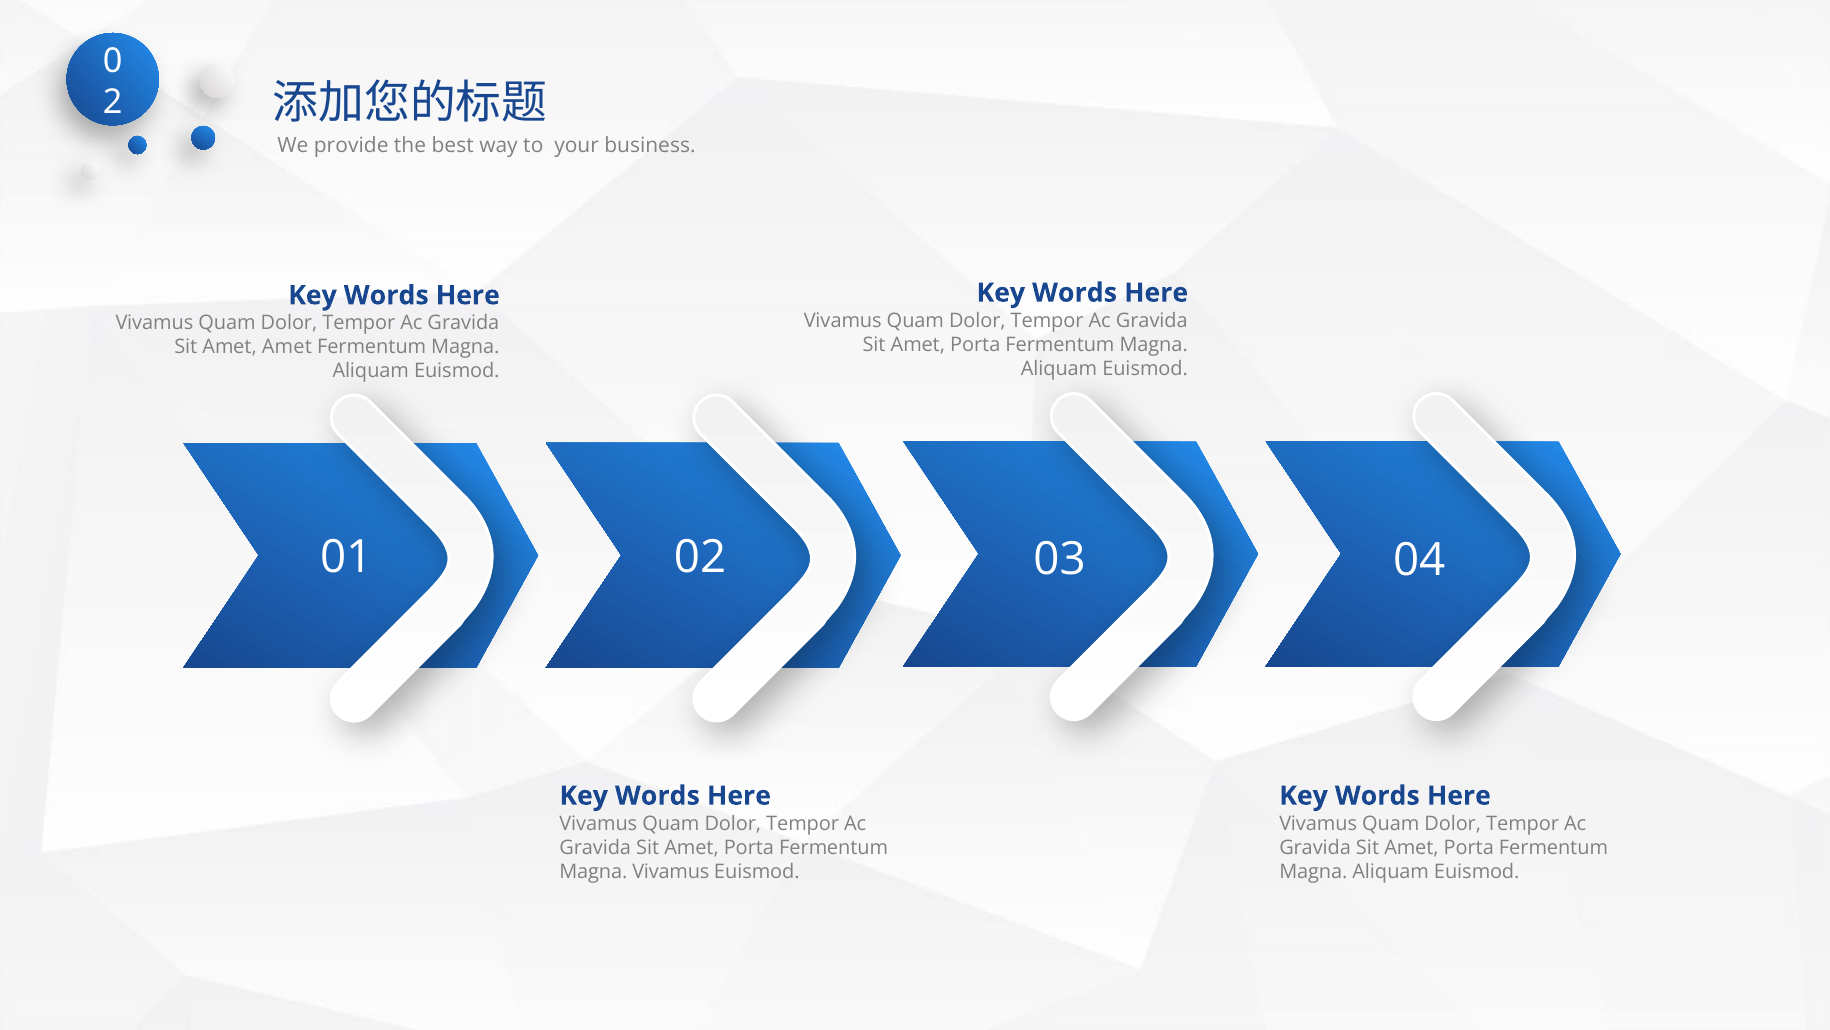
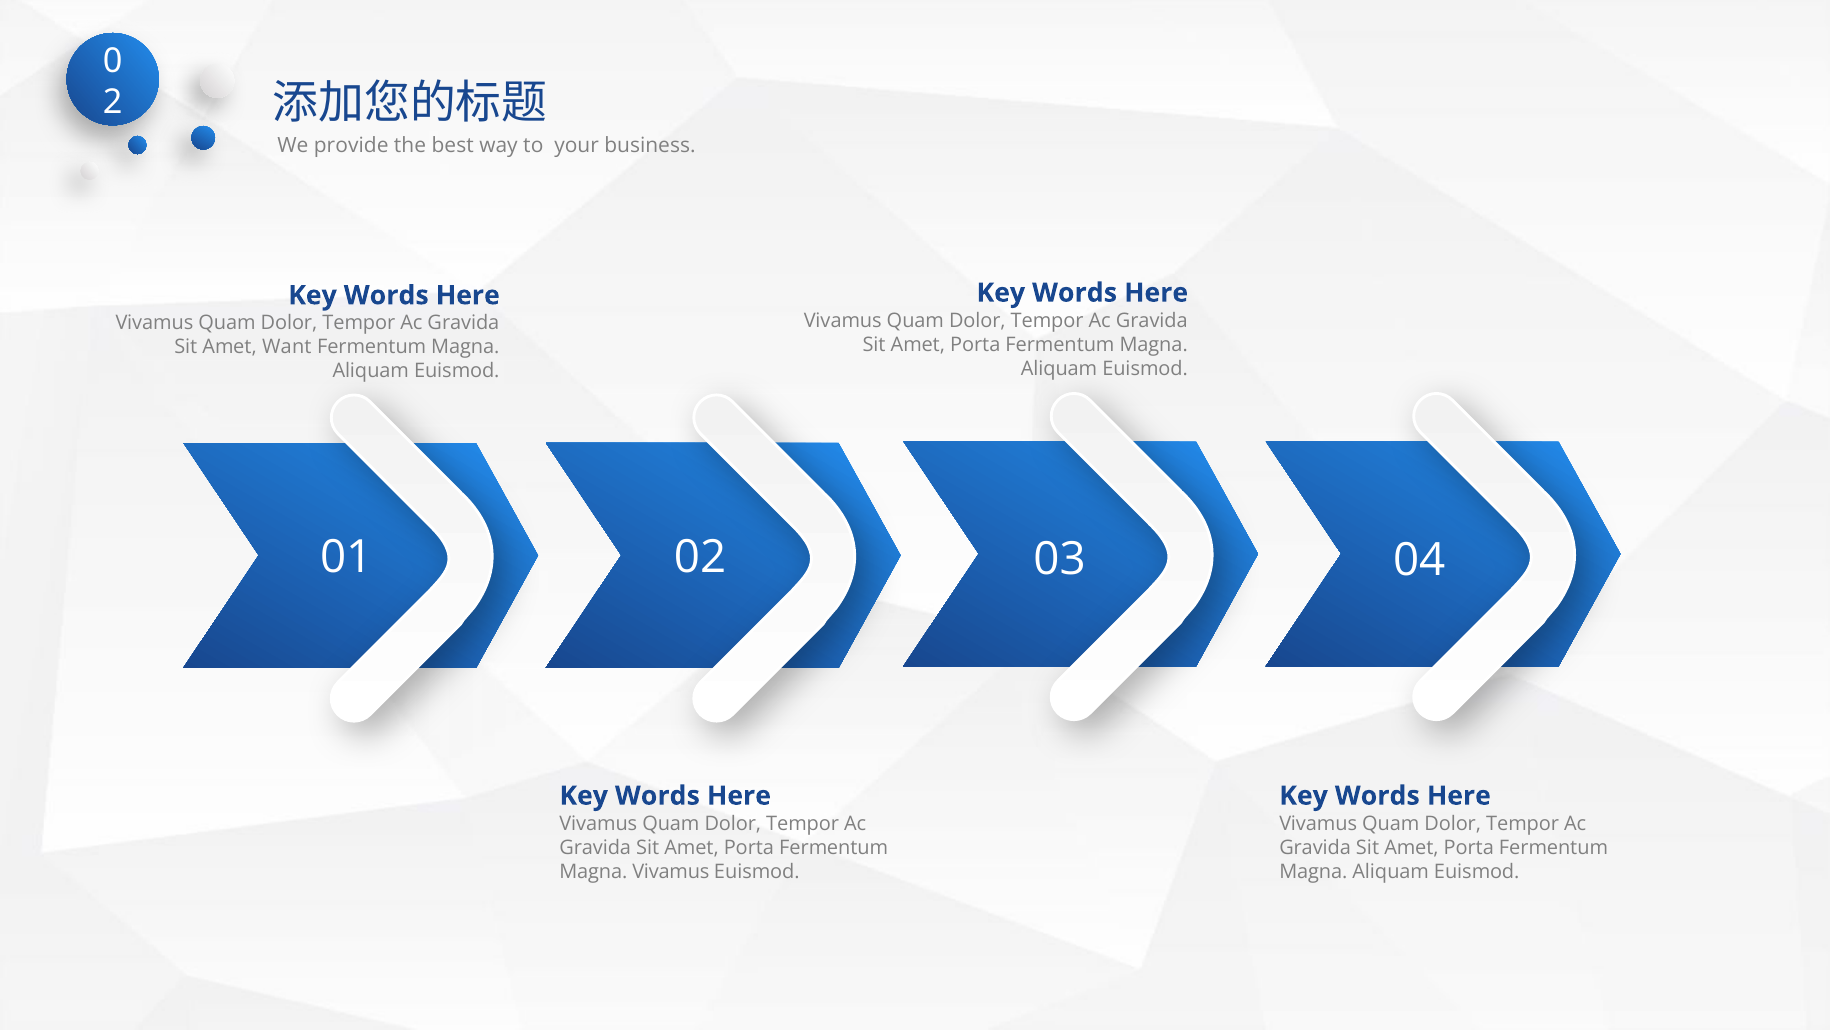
Amet Amet: Amet -> Want (287, 347)
